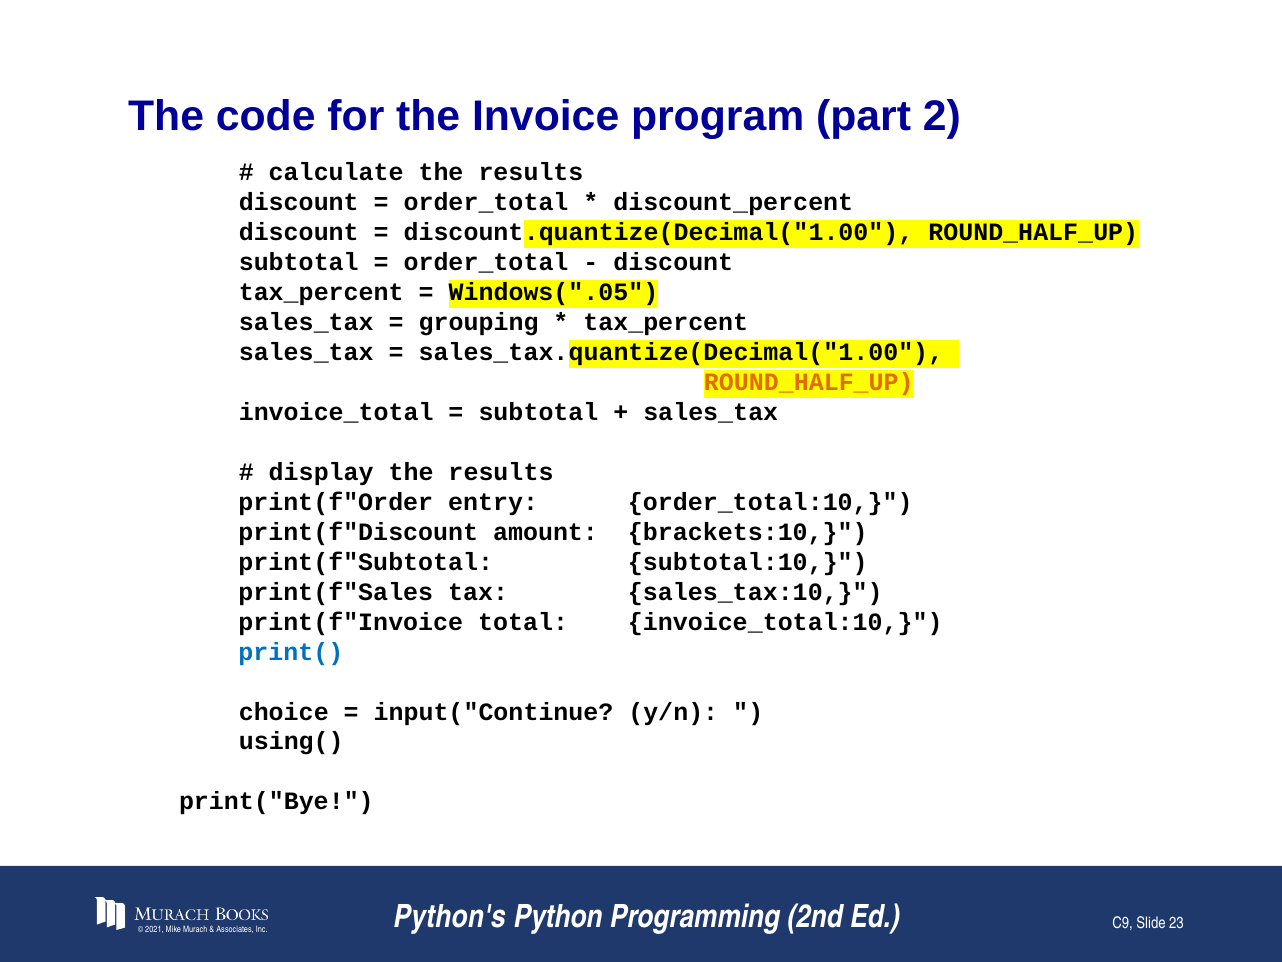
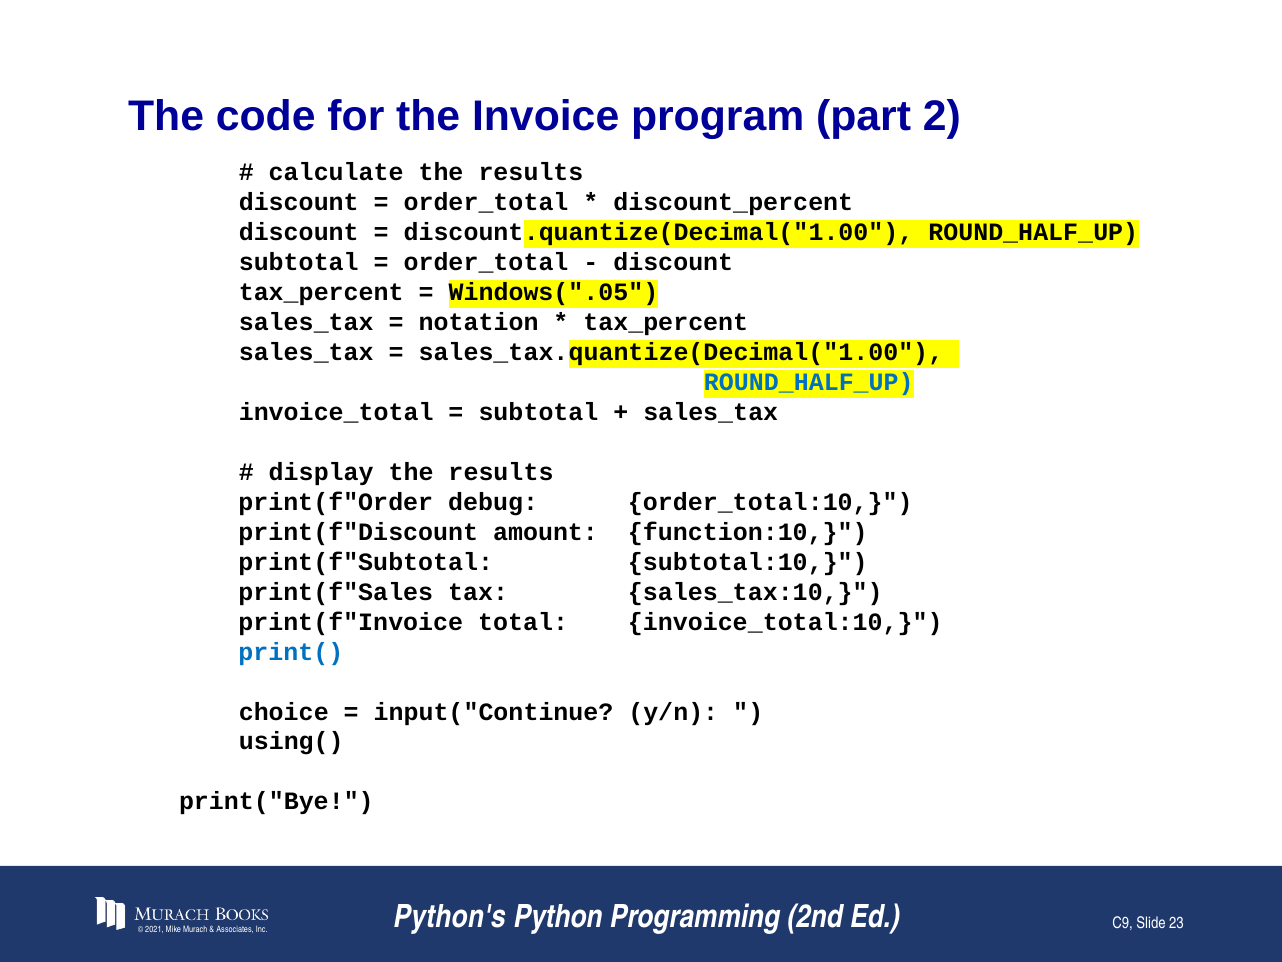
grouping: grouping -> notation (479, 322)
ROUND_HALF_UP colour: orange -> blue (809, 382)
entry: entry -> debug (493, 502)
brackets:10: brackets:10 -> function:10 (748, 532)
